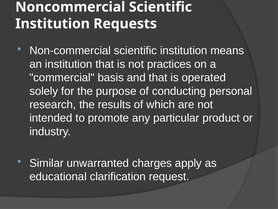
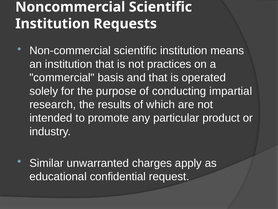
personal: personal -> impartial (231, 91)
clarification: clarification -> confidential (118, 176)
